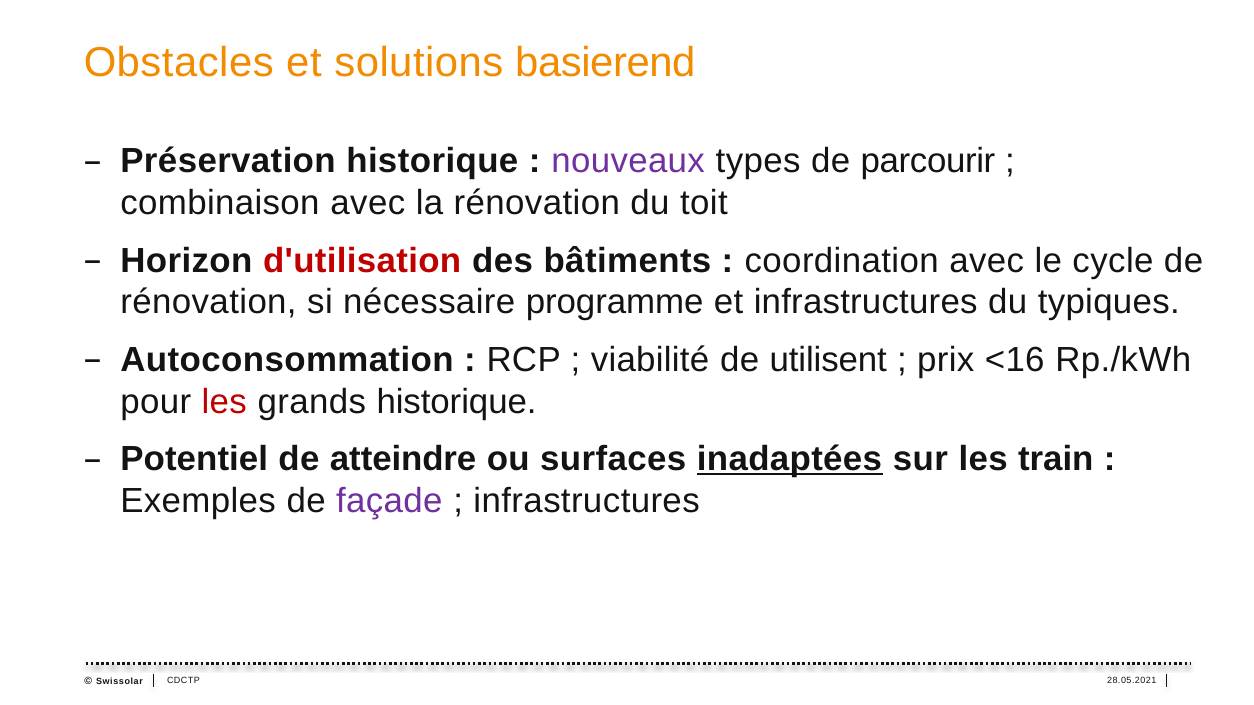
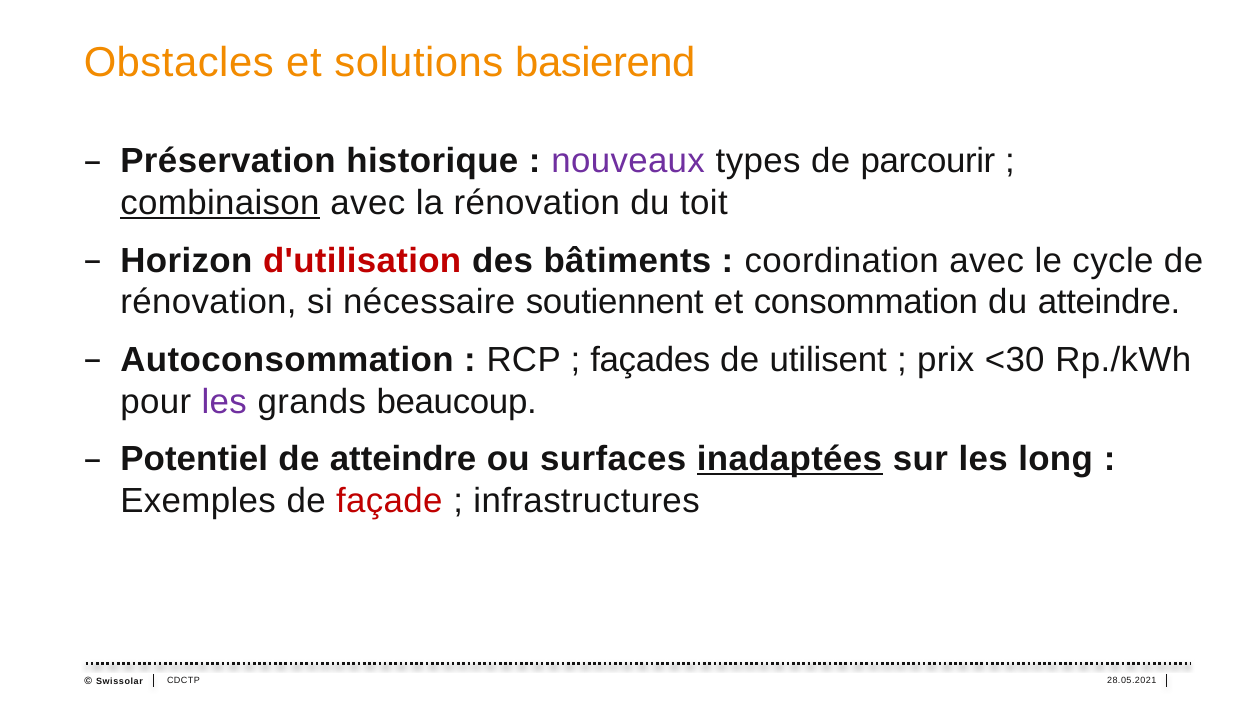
combinaison underline: none -> present (220, 203)
programme: programme -> soutiennent (615, 302)
et infrastructures: infrastructures -> consommation (866, 302)
du typiques: typiques -> atteindre (1109, 302)
viabilité: viabilité -> façades (650, 360)
<16: <16 -> <30 (1015, 360)
les colour: red -> purple (224, 402)
grands historique: historique -> beaucoup (457, 402)
train: train -> long (1056, 459)
façade colour: purple -> red (389, 501)
